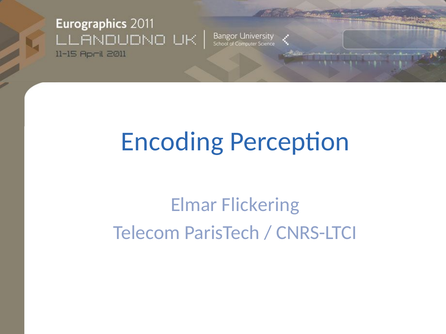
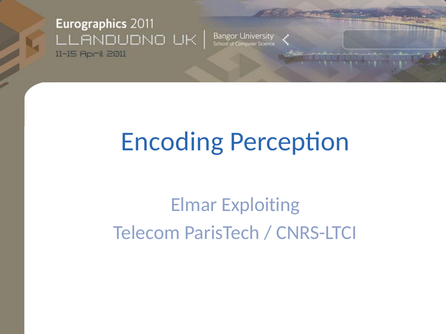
Flickering: Flickering -> Exploiting (261, 205)
